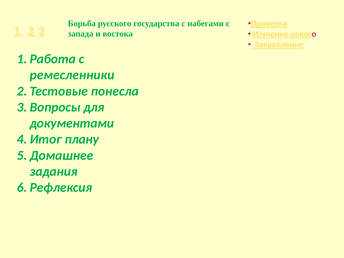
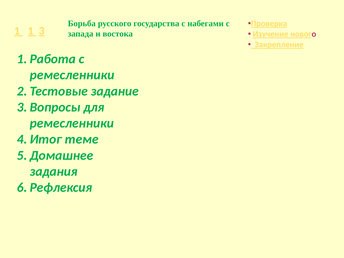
1 3: 3 -> 1 (31, 31)
понесла: понесла -> задание (115, 91)
документами: документами -> ремесленники (72, 123)
плану: плану -> теме (82, 139)
